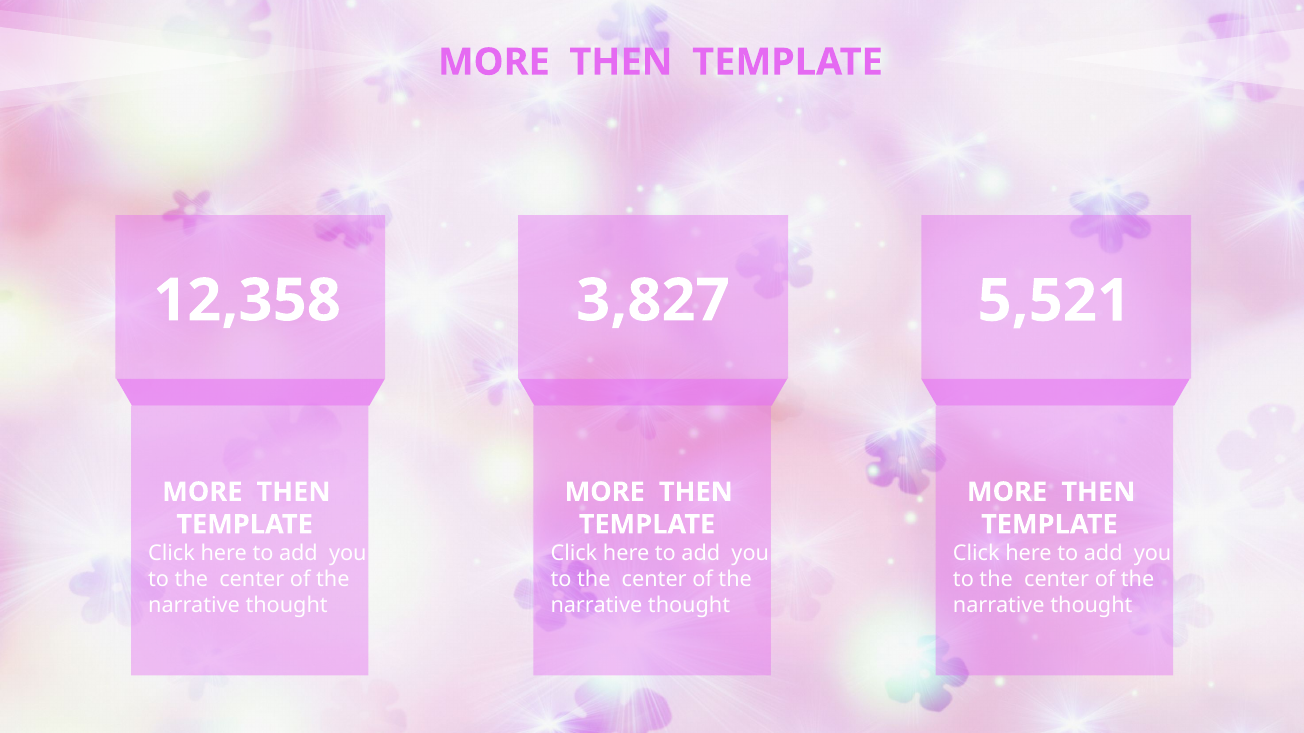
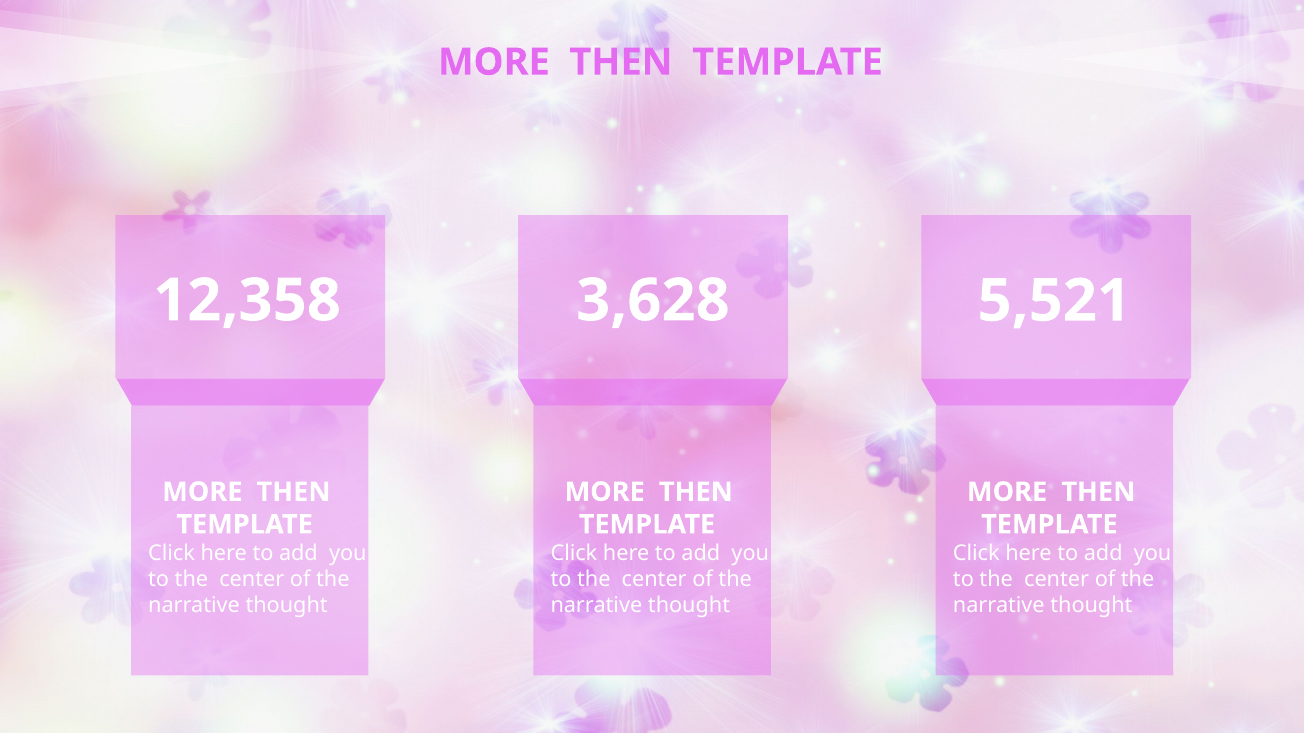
3,827: 3,827 -> 3,628 (653, 301)
